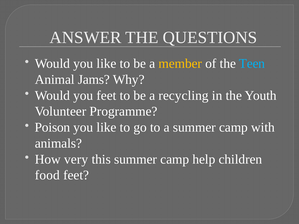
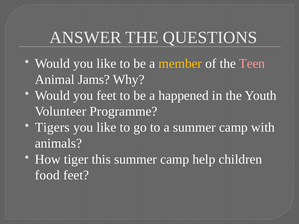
Teen colour: light blue -> pink (252, 64)
recycling: recycling -> happened (184, 96)
Poison: Poison -> Tigers (52, 127)
very: very -> tiger (76, 159)
